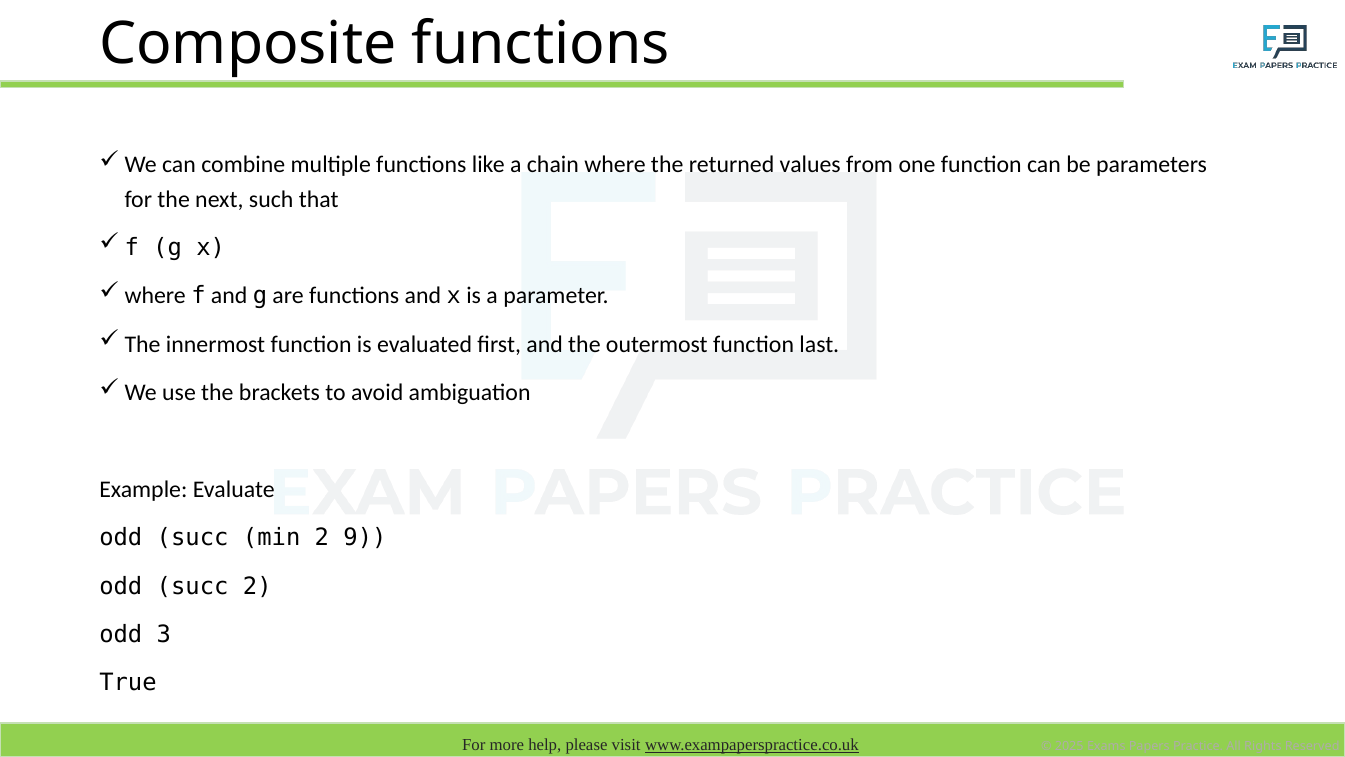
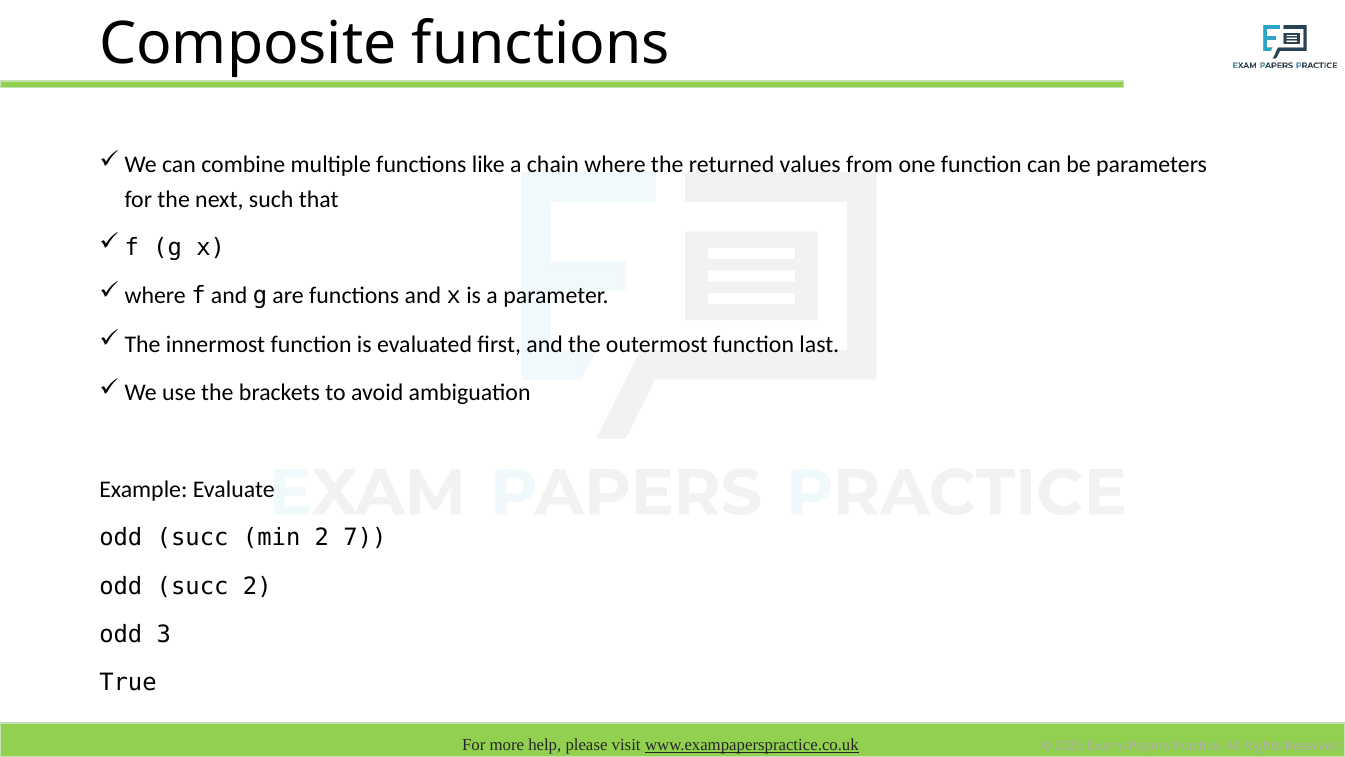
9: 9 -> 7 (365, 538)
